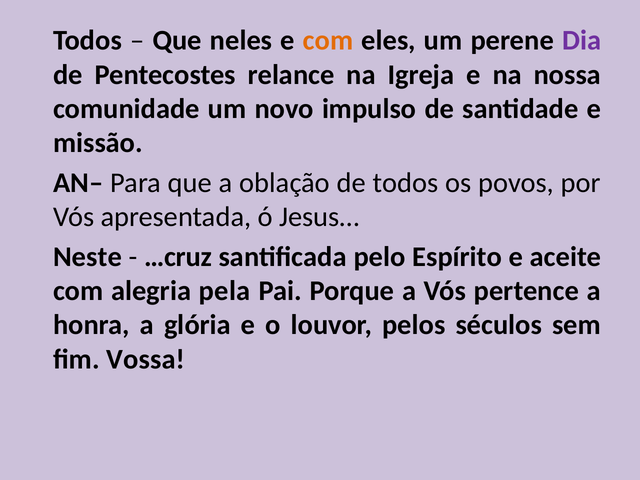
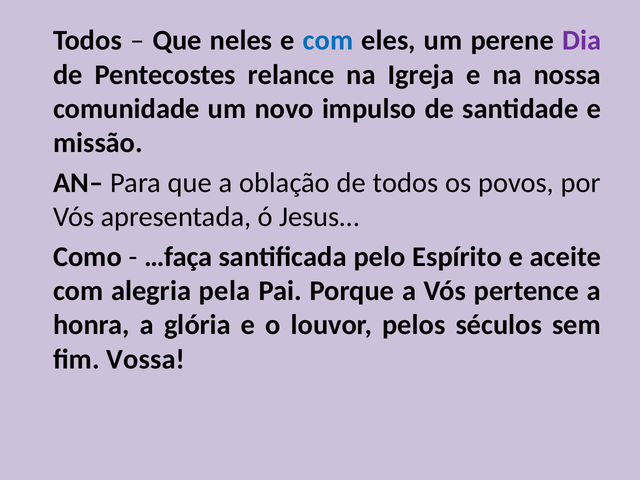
com colour: orange -> blue (328, 40)
Neste: Neste -> Como (87, 257)
…cruz: …cruz -> …faça (178, 257)
